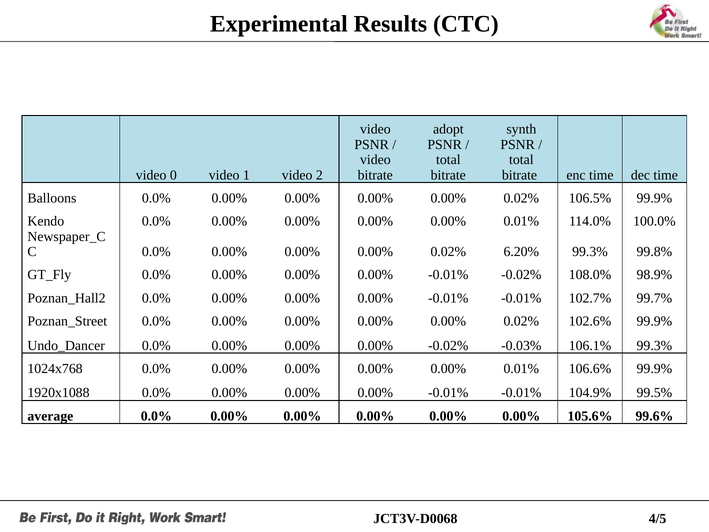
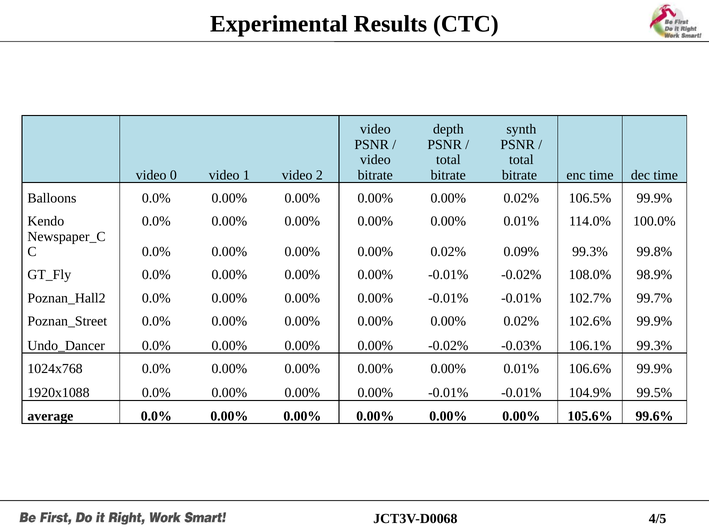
adopt: adopt -> depth (448, 129)
6.20%: 6.20% -> 0.09% (521, 252)
